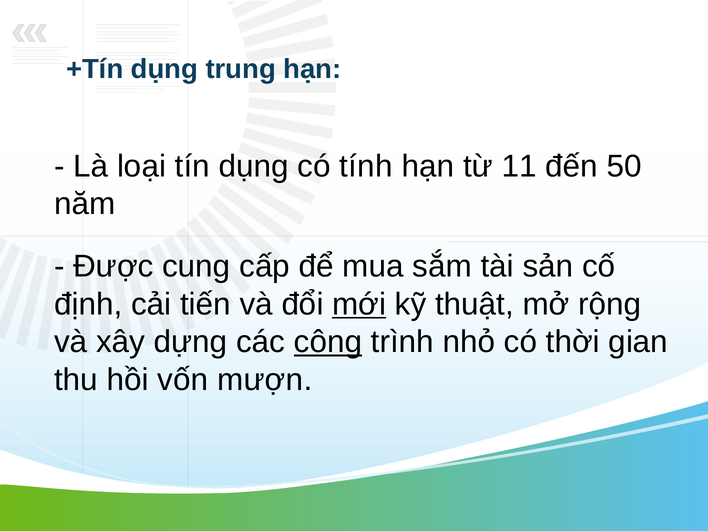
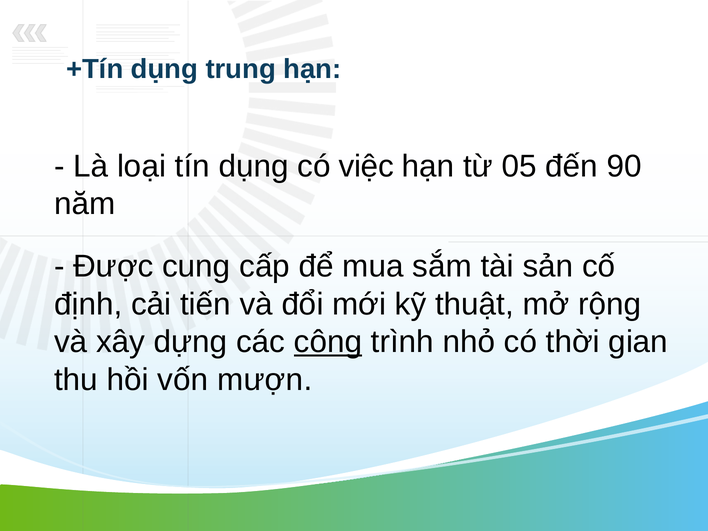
tính: tính -> việc (366, 166)
11: 11 -> 05 (519, 166)
50: 50 -> 90 (624, 166)
mới underline: present -> none (359, 304)
